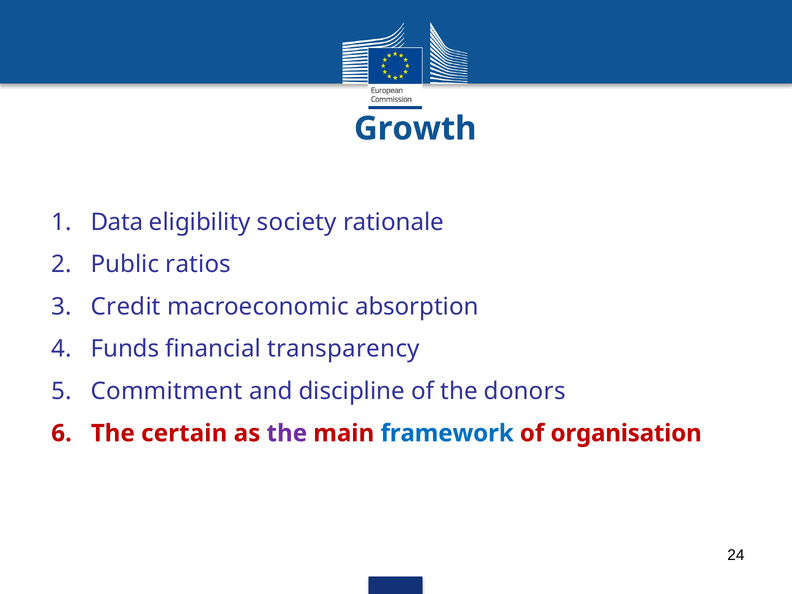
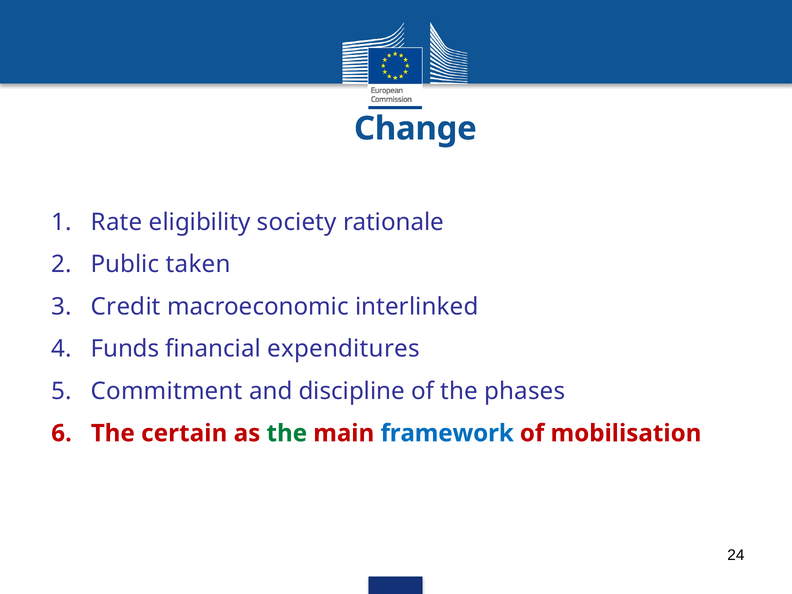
Growth: Growth -> Change (415, 129)
Data: Data -> Rate (117, 222)
ratios: ratios -> taken (198, 264)
absorption: absorption -> interlinked (417, 307)
transparency: transparency -> expenditures (344, 349)
donors: donors -> phases (525, 391)
the colour: purple -> green (287, 433)
organisation: organisation -> mobilisation (626, 433)
